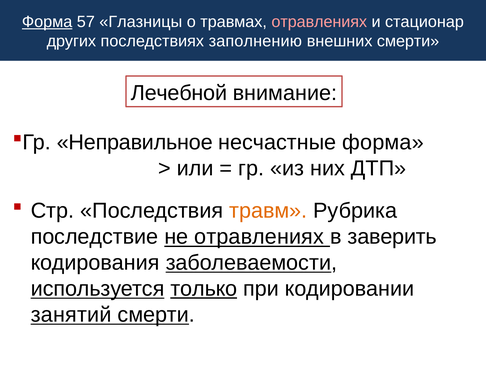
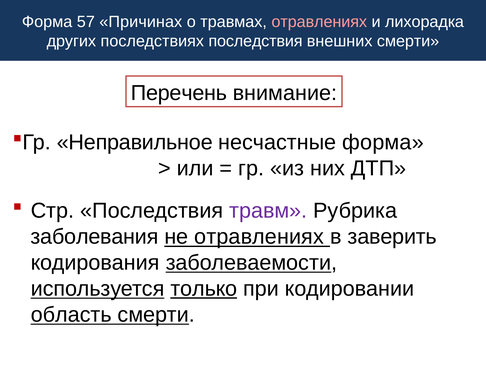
Форма underline: present -> none (47, 22)
Глазницы: Глазницы -> Причинах (141, 22)
стационар: стационар -> лихорадка (424, 22)
последствиях заполнению: заполнению -> последствия (255, 41)
Лечебной: Лечебной -> Перечень (179, 93)
травм colour: orange -> purple (268, 211)
последствие: последствие -> заболевания (95, 236)
занятий: занятий -> область (71, 314)
